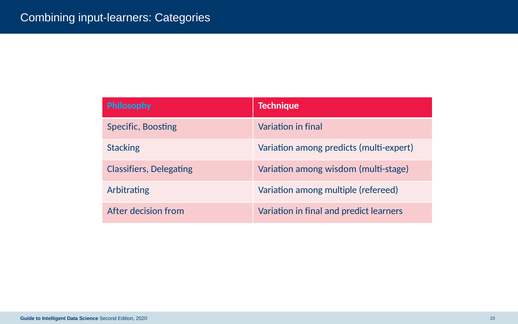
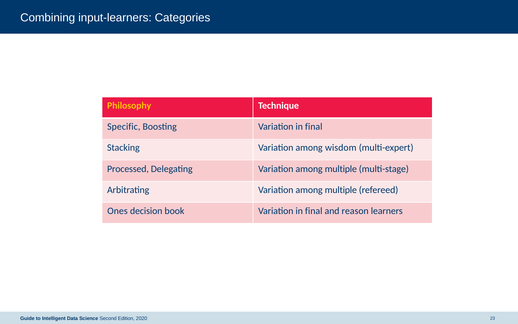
Philosophy colour: light blue -> yellow (129, 106)
predicts: predicts -> wisdom (341, 148)
Classifiers: Classifiers -> Processed (128, 169)
Delegating Variation among wisdom: wisdom -> multiple (341, 169)
After: After -> Ones (117, 211)
from: from -> book (174, 211)
predict: predict -> reason (355, 211)
